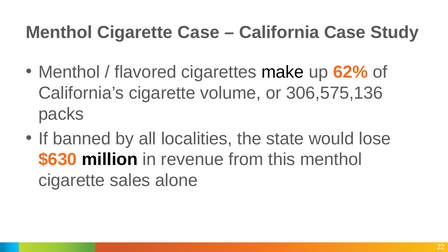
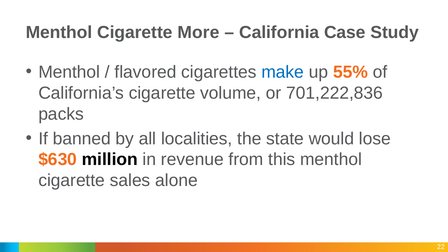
Cigarette Case: Case -> More (198, 32)
make colour: black -> blue (283, 72)
62%: 62% -> 55% (351, 72)
306,575,136: 306,575,136 -> 701,222,836 (335, 93)
